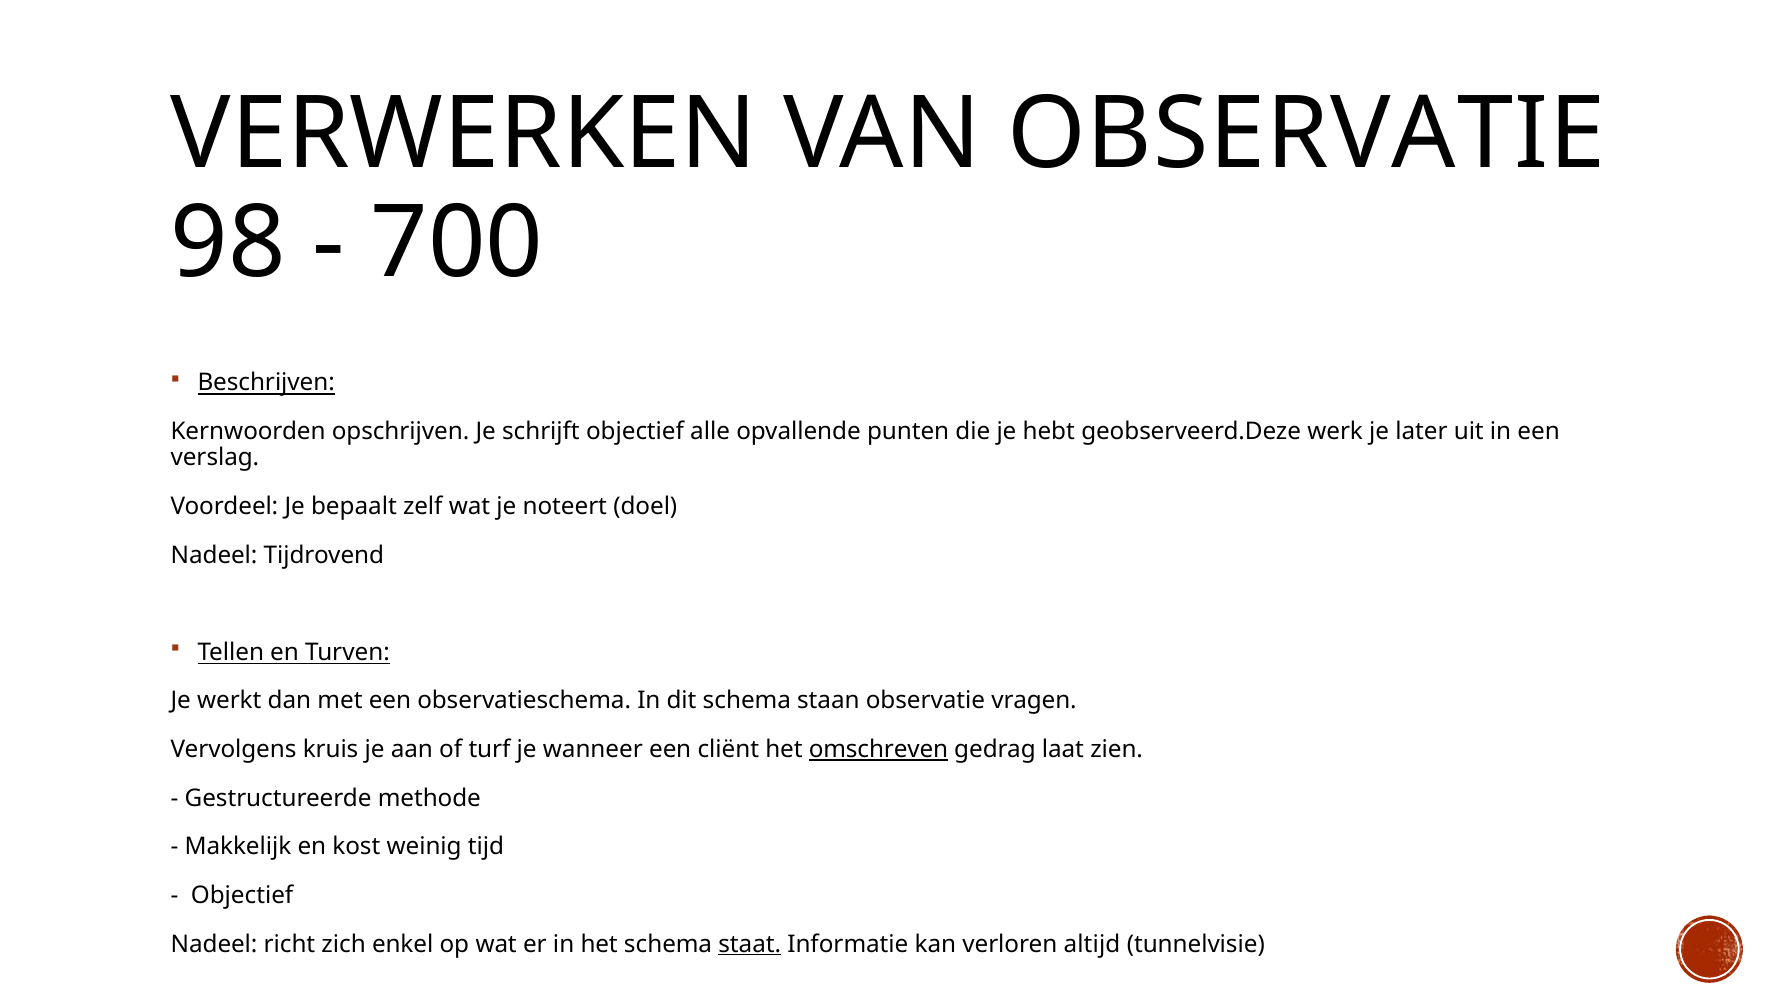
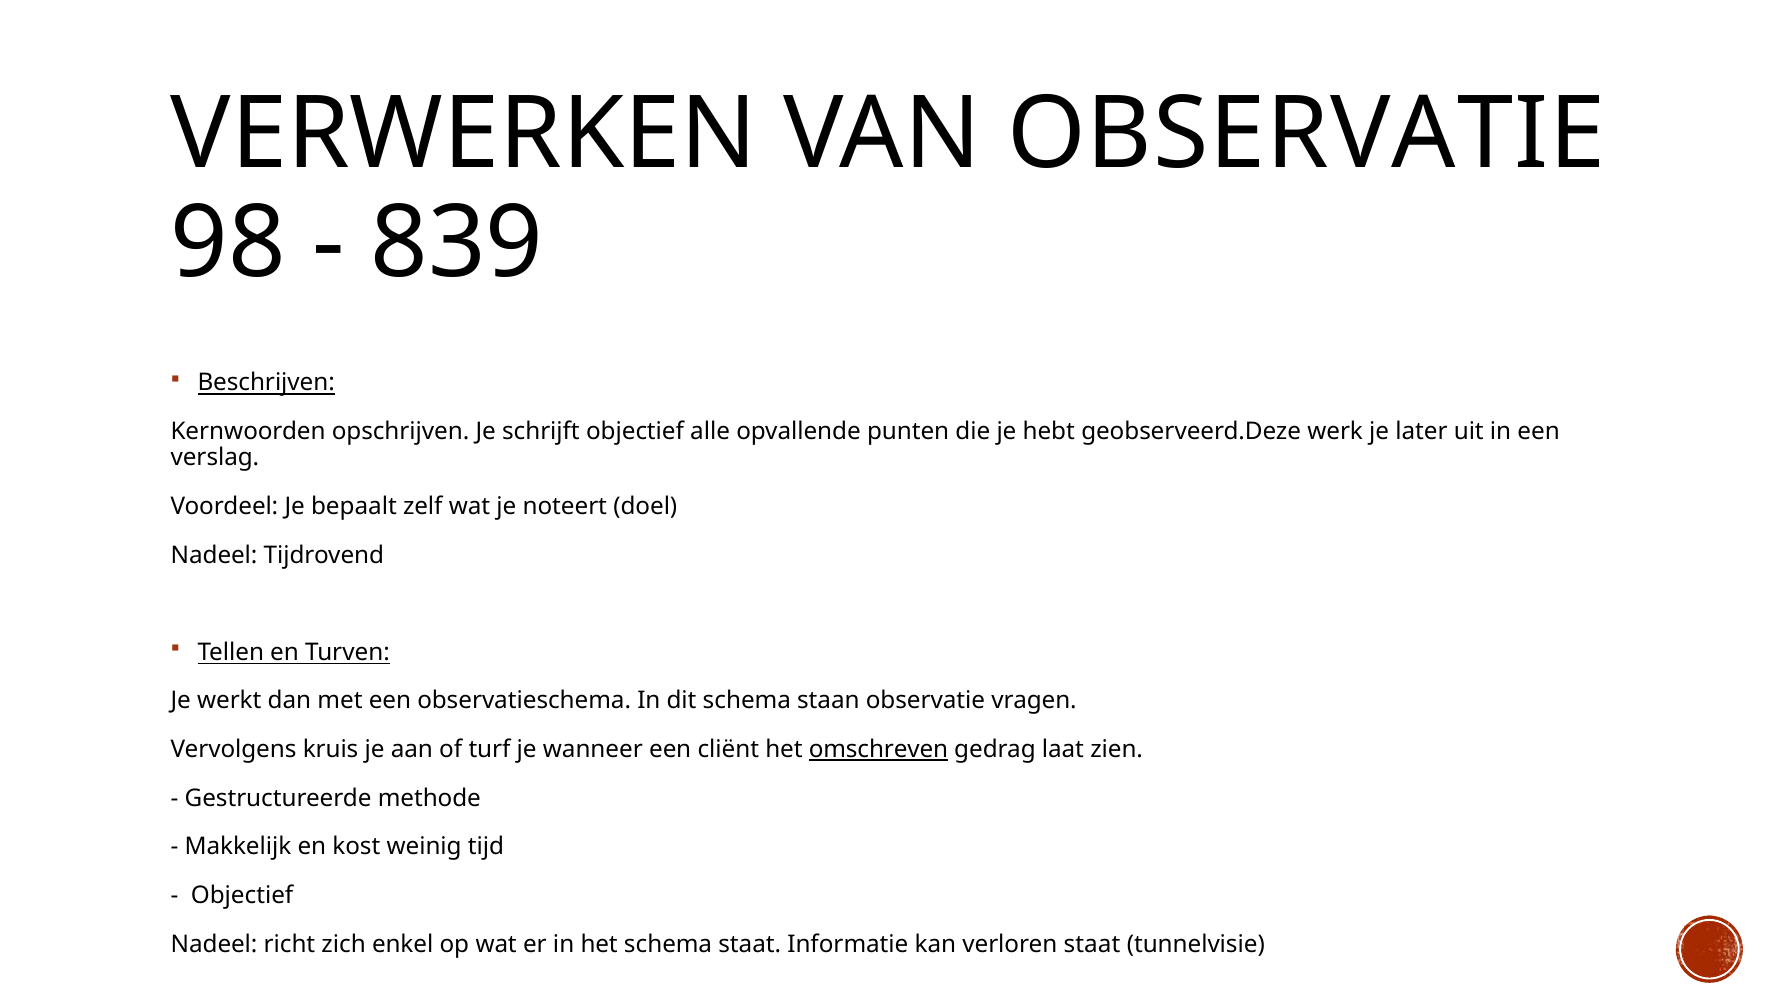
700: 700 -> 839 (457, 243)
staat underline: present -> none (750, 944)
verloren altijd: altijd -> staat (1092, 944)
